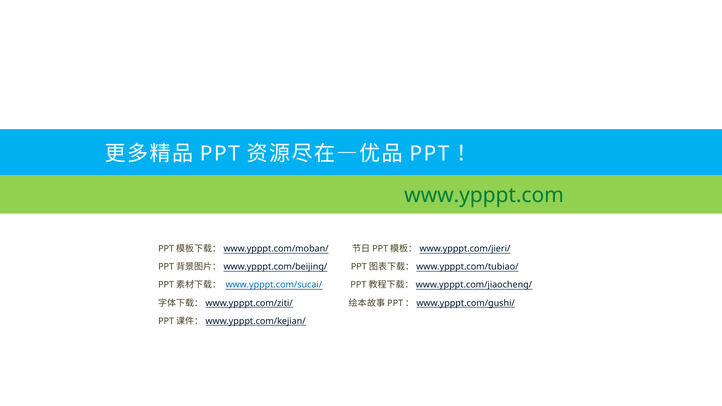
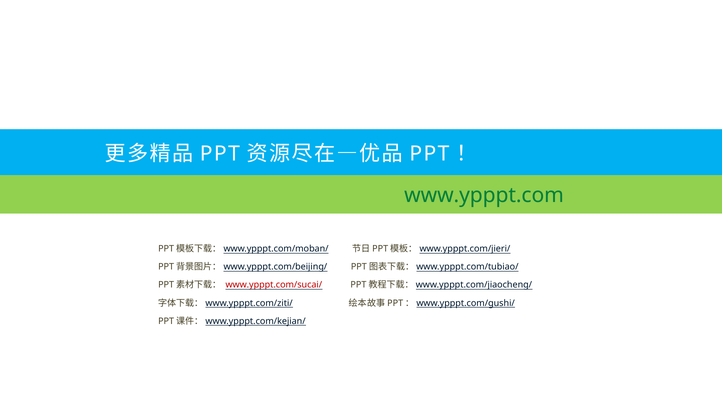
www.ypppt.com/sucai/ colour: blue -> red (274, 285)
